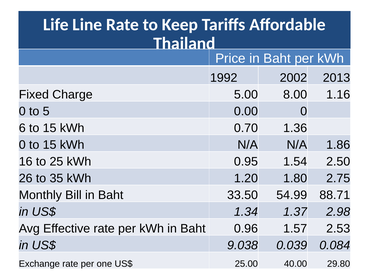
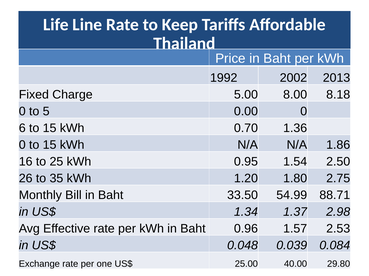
1.16: 1.16 -> 8.18 (338, 95)
9.038: 9.038 -> 0.048 (243, 246)
